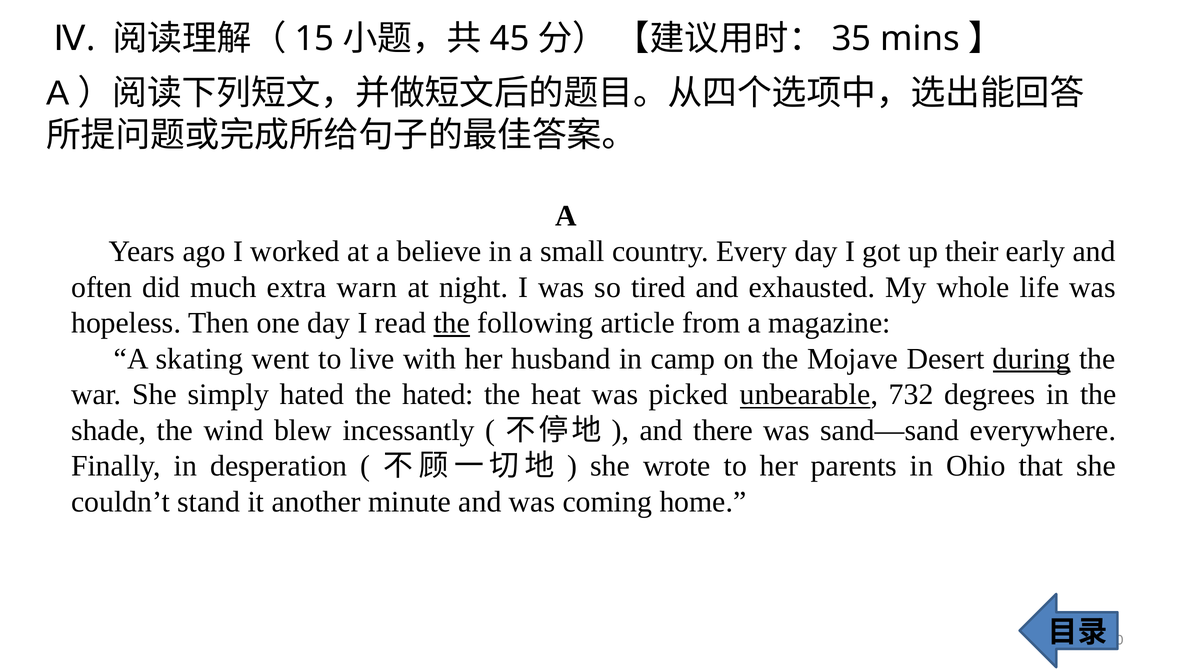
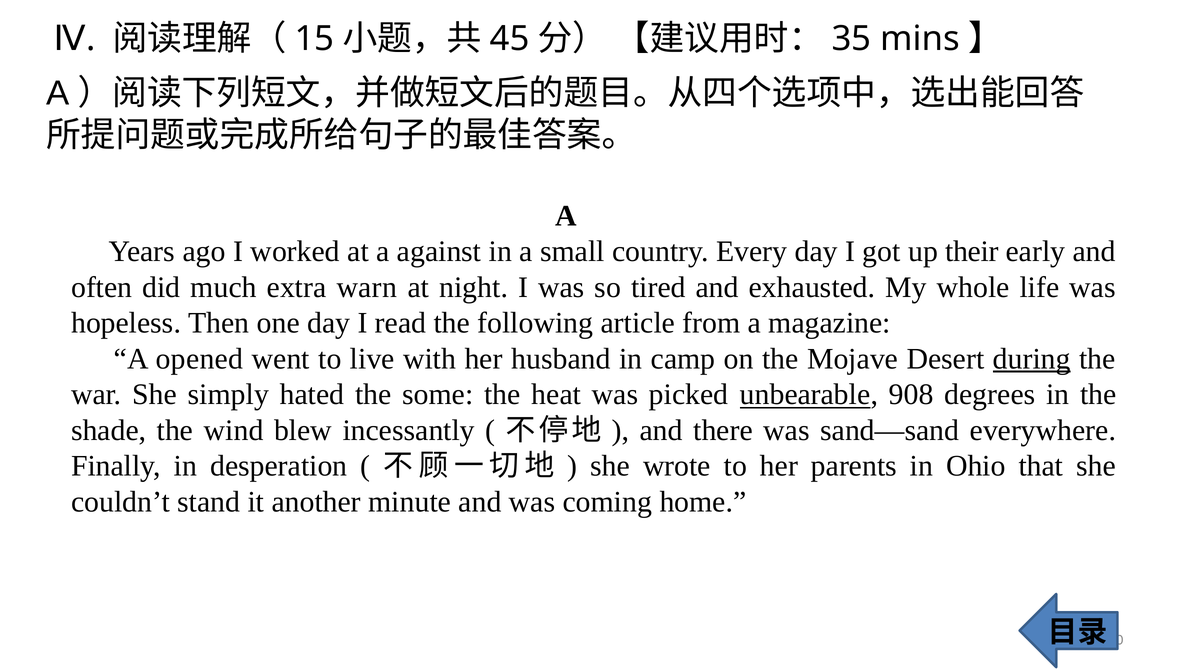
believe: believe -> against (439, 252)
the underline: present -> none (452, 323)
skating: skating -> opened (199, 359)
the hated: hated -> some (438, 395)
732: 732 -> 908 (911, 395)
